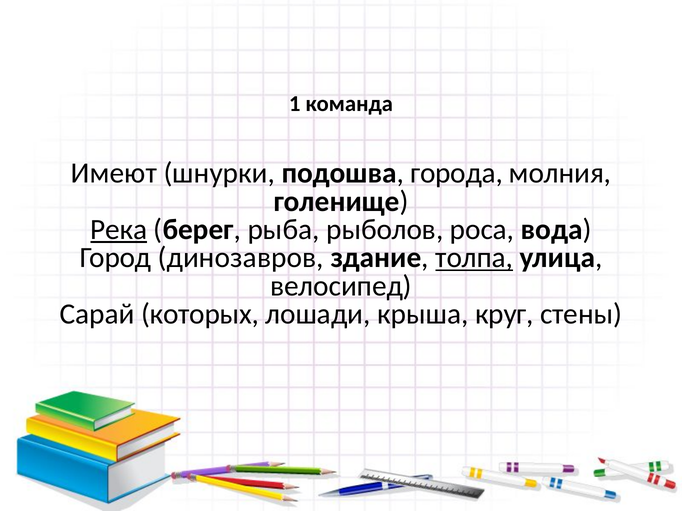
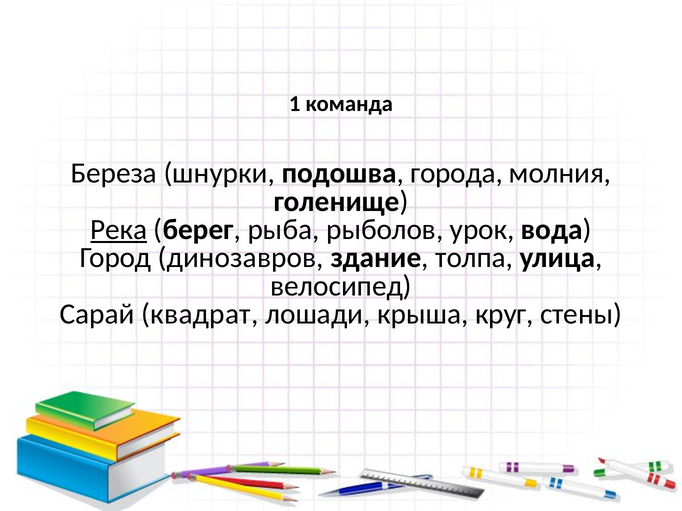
Имеют: Имеют -> Береза (114, 173)
роса: роса -> урок (482, 230)
толпа underline: present -> none (474, 258)
которых: которых -> квадрат (200, 314)
